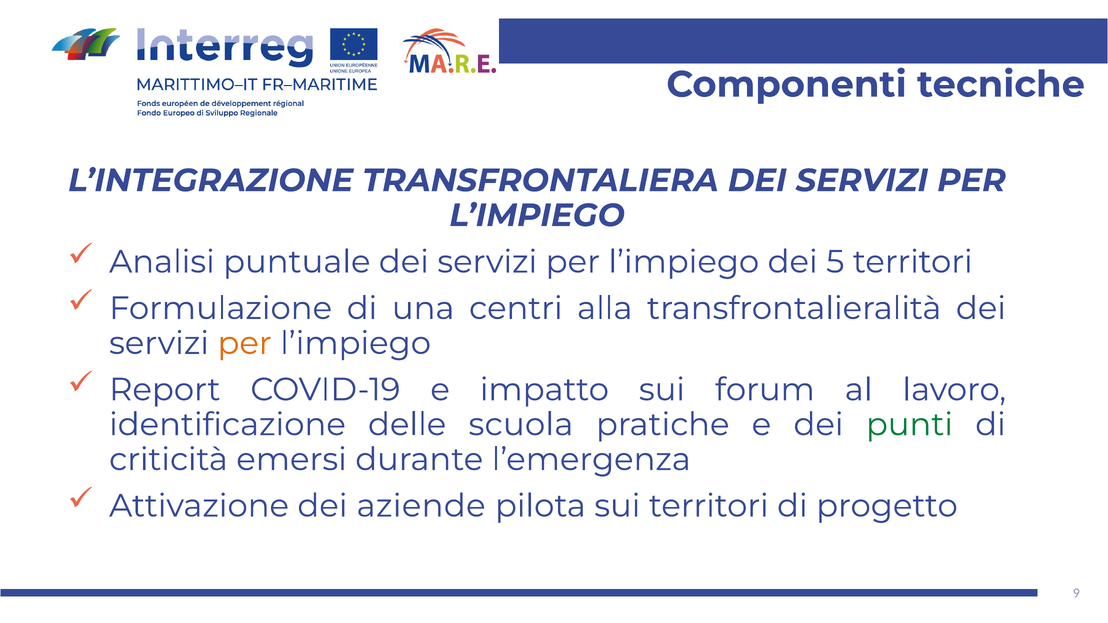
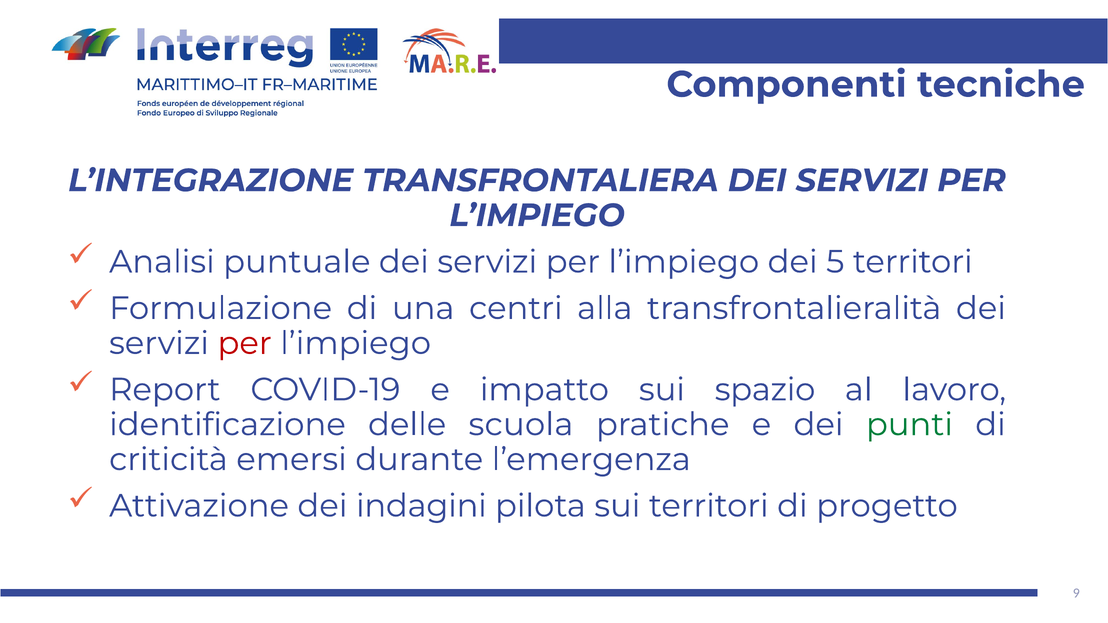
per colour: orange -> red (245, 343)
forum: forum -> spazio (765, 390)
aziende: aziende -> indagini (421, 506)
